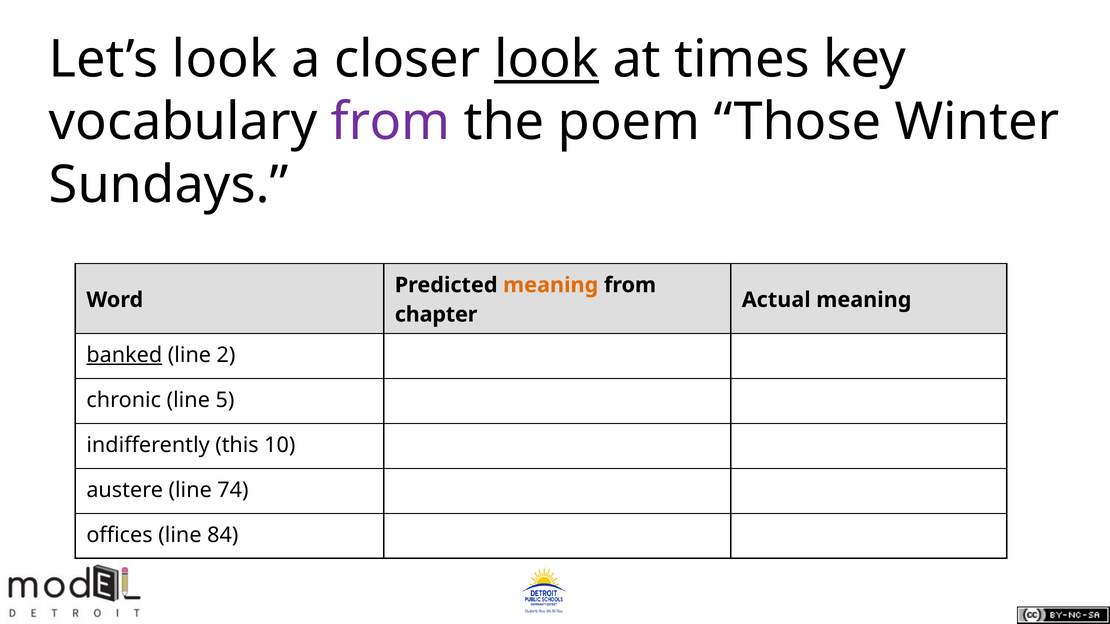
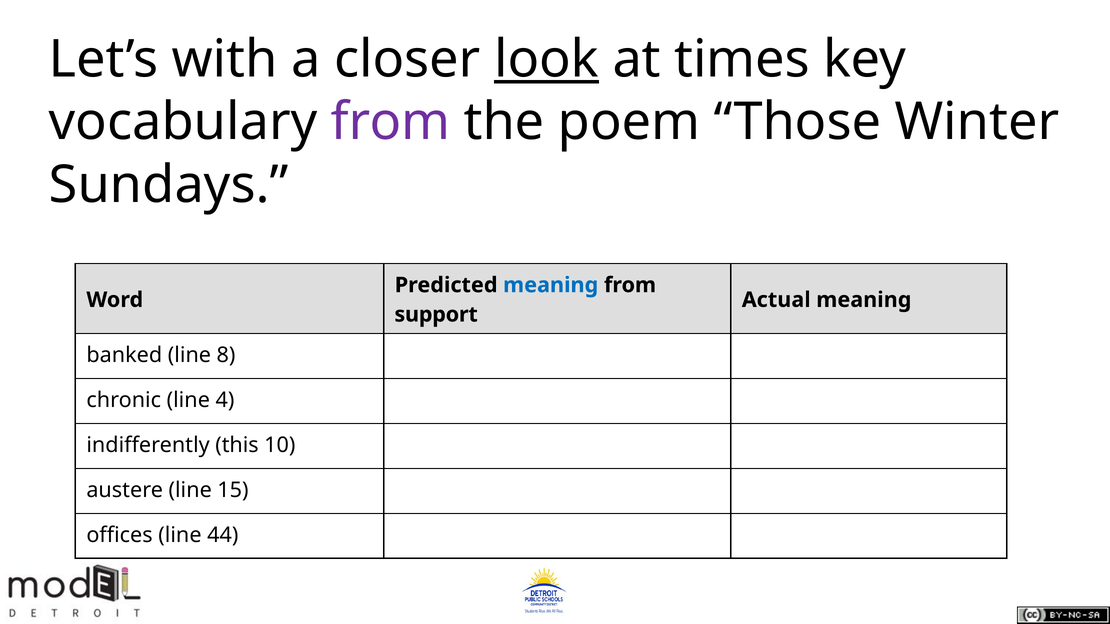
Let’s look: look -> with (225, 59)
meaning colour: orange -> blue (551, 285)
chapter: chapter -> support (436, 315)
banked underline: present -> none (124, 355)
2: 2 -> 8 (226, 355)
5: 5 -> 4 (225, 400)
74: 74 -> 15 (233, 490)
84: 84 -> 44 (223, 535)
